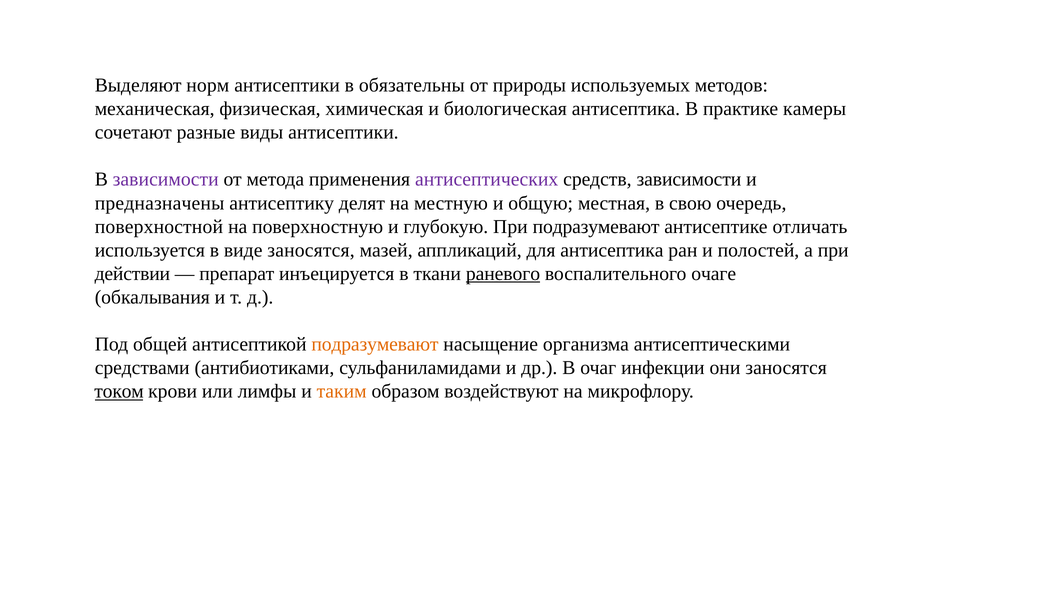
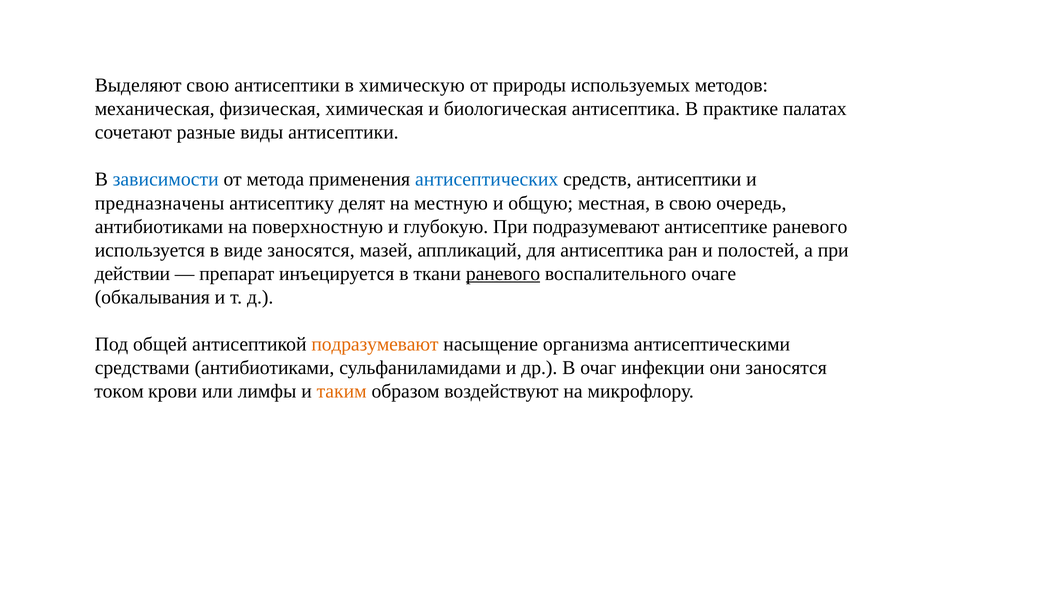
Выделяют норм: норм -> свою (208, 85)
обязательны: обязательны -> химическую (412, 85)
камеры: камеры -> палатах (815, 109)
зависимости colour: purple -> blue (166, 180)
антисептических colour: purple -> blue (487, 180)
средств зависимости: зависимости -> антисептики (689, 180)
поверхностной: поверхностной -> антибиотиками (159, 227)
антисептике отличать: отличать -> раневого (810, 227)
током underline: present -> none (119, 392)
